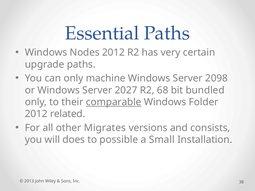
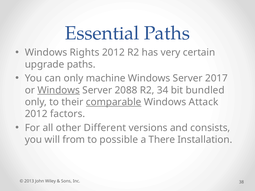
Nodes: Nodes -> Rights (85, 53)
2098: 2098 -> 2017 (216, 78)
Windows underline: none -> present (59, 90)
2027: 2027 -> 2088 (126, 90)
68: 68 -> 34 (163, 90)
Folder: Folder -> Attack (204, 102)
related: related -> factors (68, 114)
Migrates: Migrates -> Different (105, 128)
does: does -> from (74, 140)
Small: Small -> There (162, 140)
